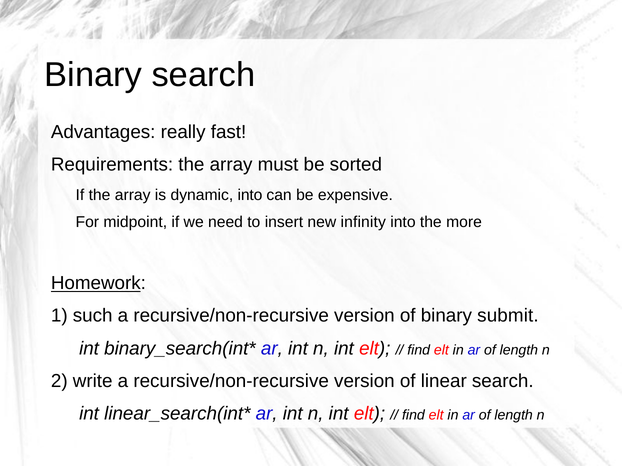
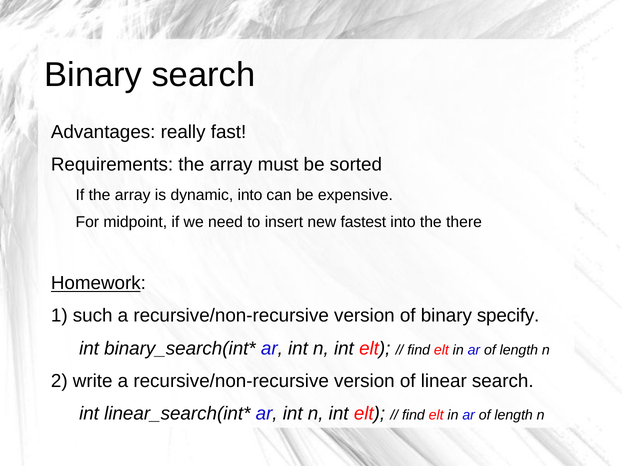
infinity: infinity -> fastest (363, 222)
more: more -> there (464, 222)
submit: submit -> specify (508, 316)
